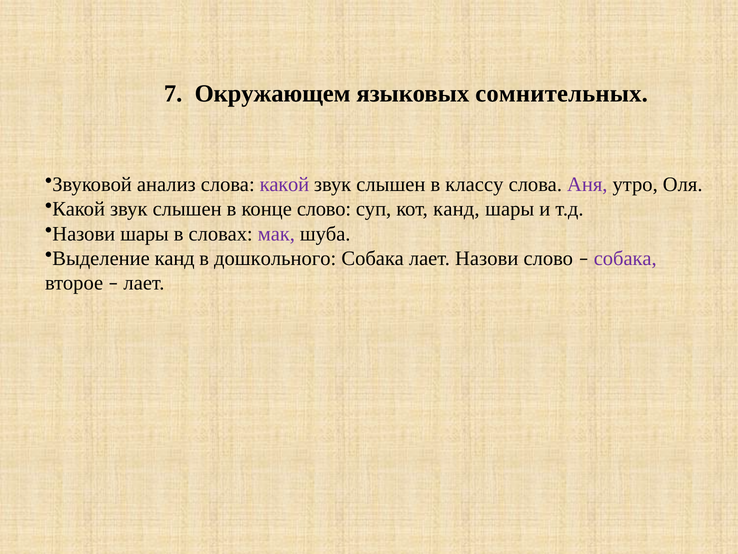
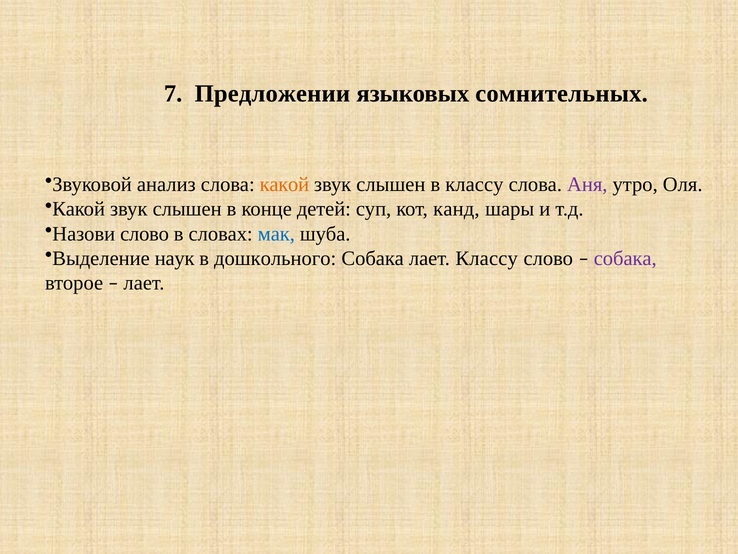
Окружающем: Окружающем -> Предложении (272, 93)
какой colour: purple -> orange (284, 184)
конце слово: слово -> детей (324, 209)
Назови шары: шары -> слово (145, 234)
мак colour: purple -> blue (276, 234)
Выделение канд: канд -> наук (175, 258)
лает Назови: Назови -> Классу (487, 258)
